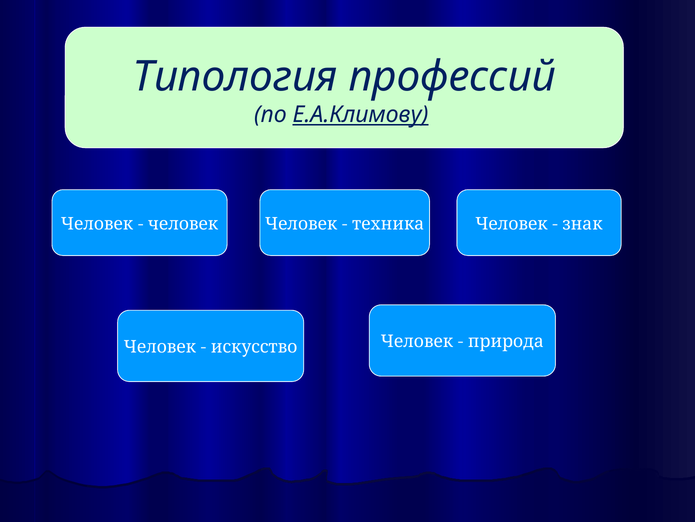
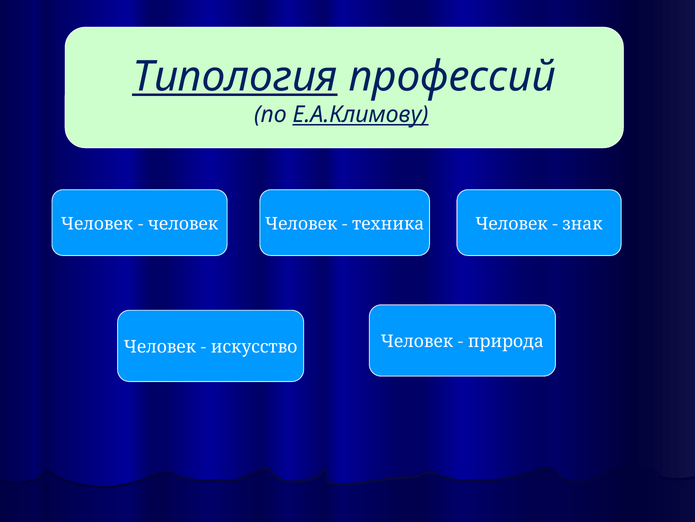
Типология underline: none -> present (235, 76)
